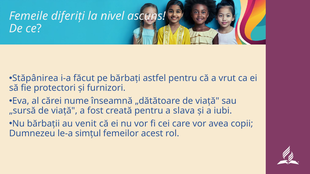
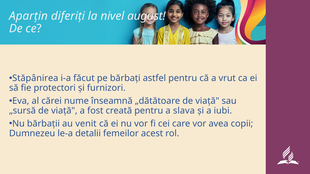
Femeile: Femeile -> Aparțin (29, 16)
ascuns: ascuns -> august (147, 16)
simțul: simțul -> detalii (88, 134)
